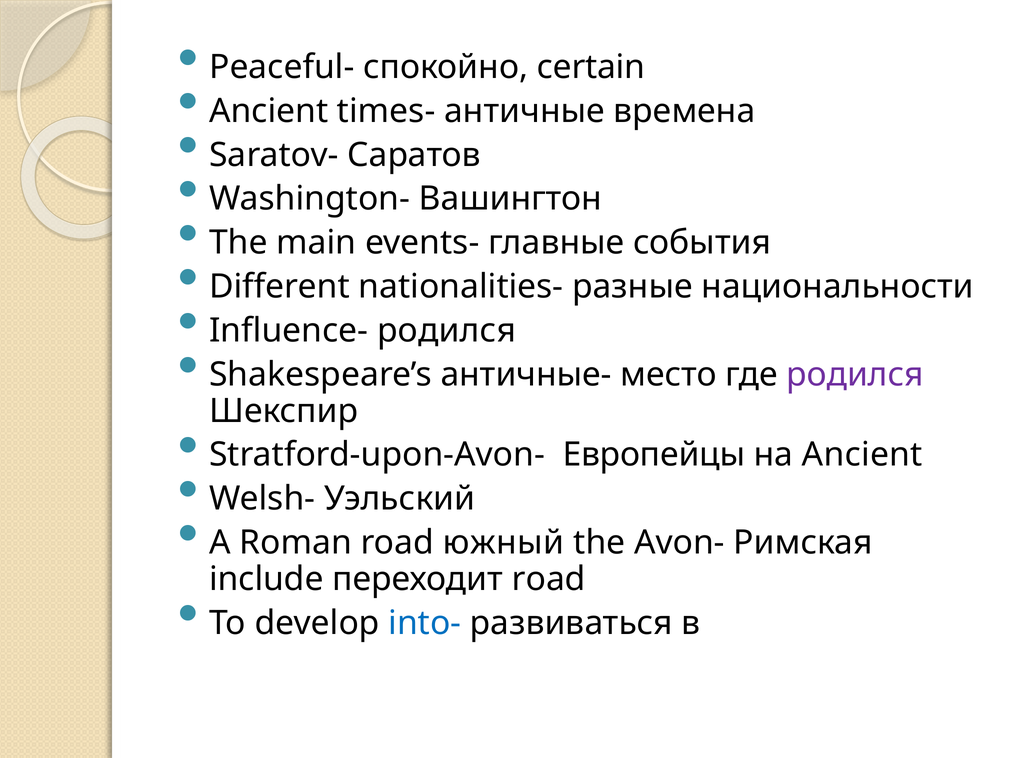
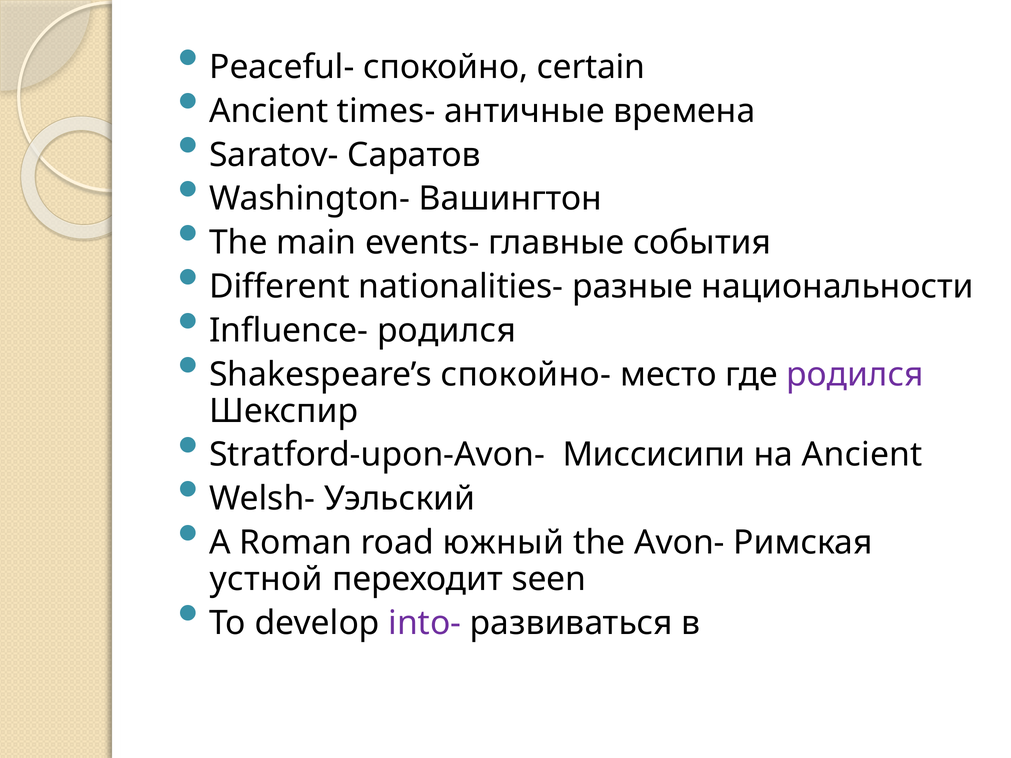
античные-: античные- -> спокойно- (526, 375)
Европейцы: Европейцы -> Миссисипи (654, 455)
include: include -> устной (266, 579)
переходит road: road -> seen (549, 579)
into- colour: blue -> purple (425, 623)
